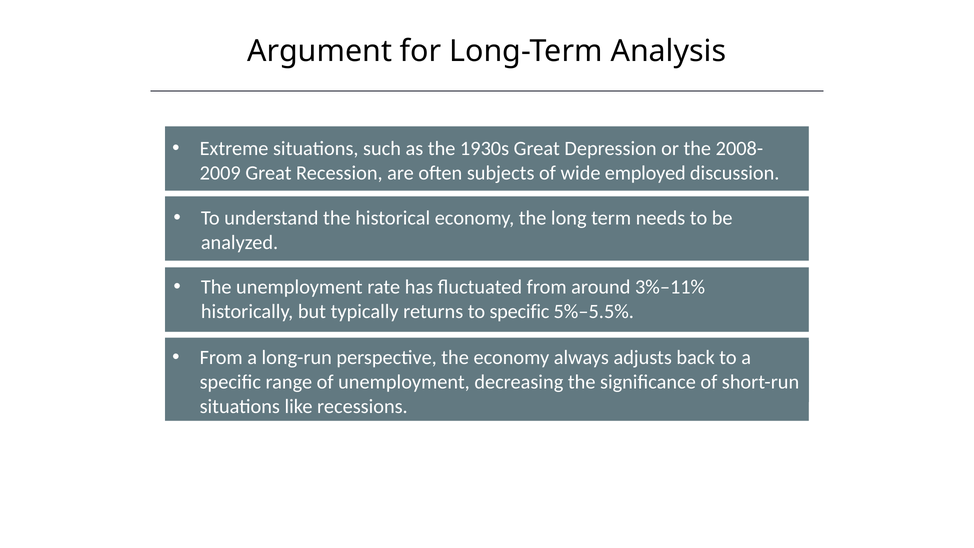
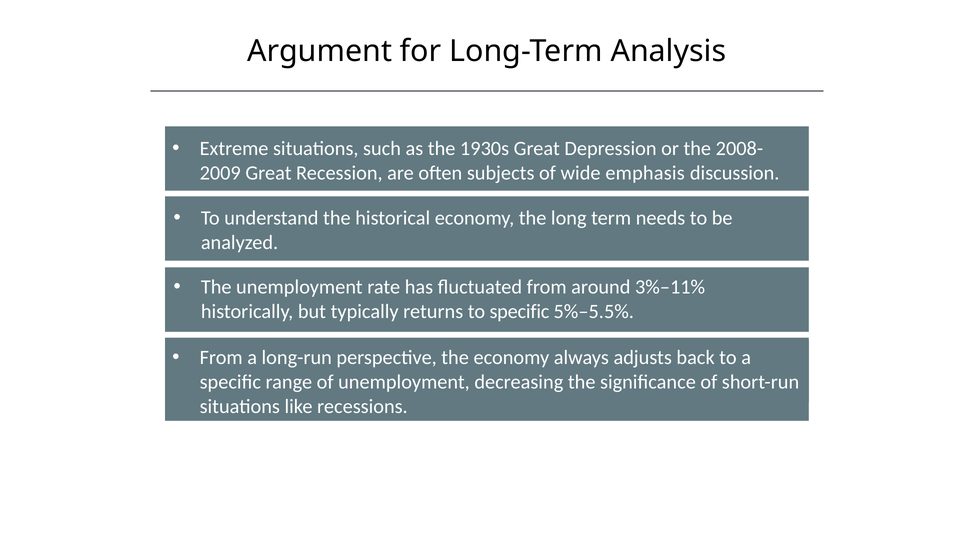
employed: employed -> emphasis (645, 173)
